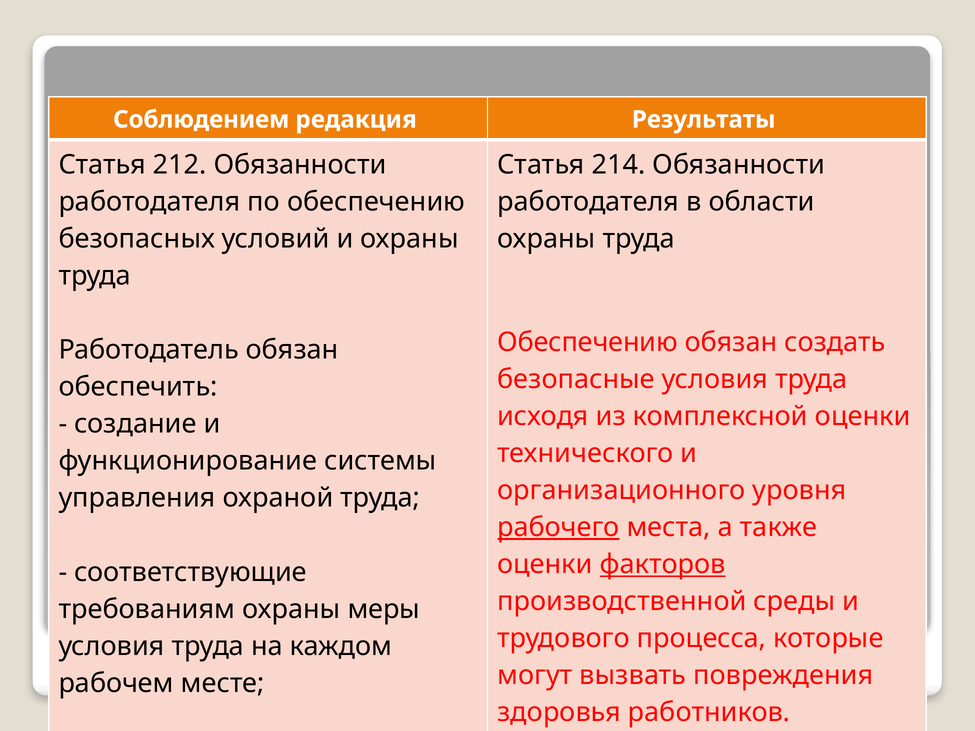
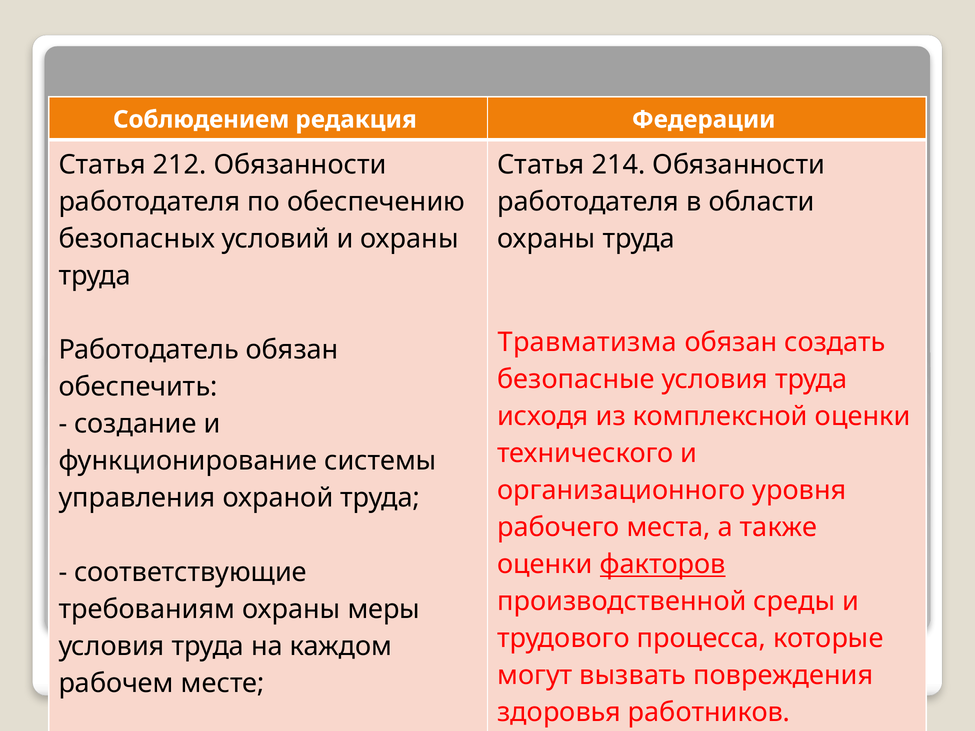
Результаты: Результаты -> Федерации (704, 120)
Обеспечению: Обеспечению -> Травматизма (587, 342)
рабочего underline: present -> none (558, 528)
